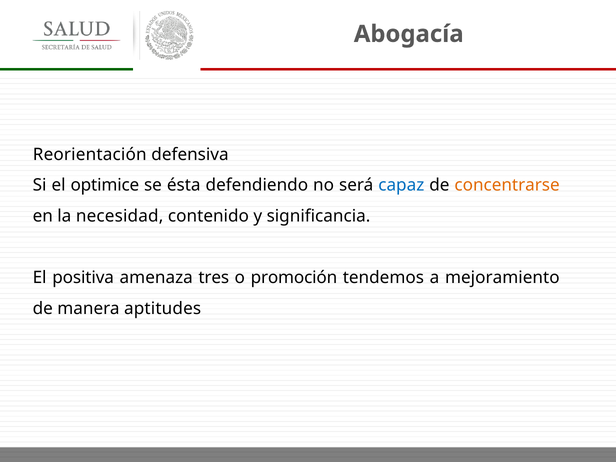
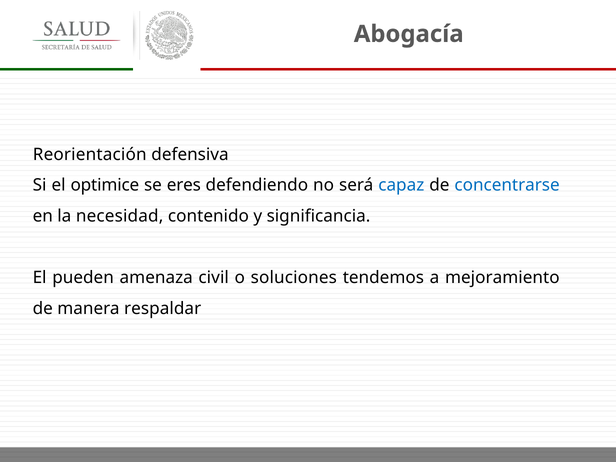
ésta: ésta -> eres (184, 185)
concentrarse colour: orange -> blue (507, 185)
positiva: positiva -> pueden (83, 278)
tres: tres -> civil (214, 278)
promoción: promoción -> soluciones (294, 278)
aptitudes: aptitudes -> respaldar (163, 308)
